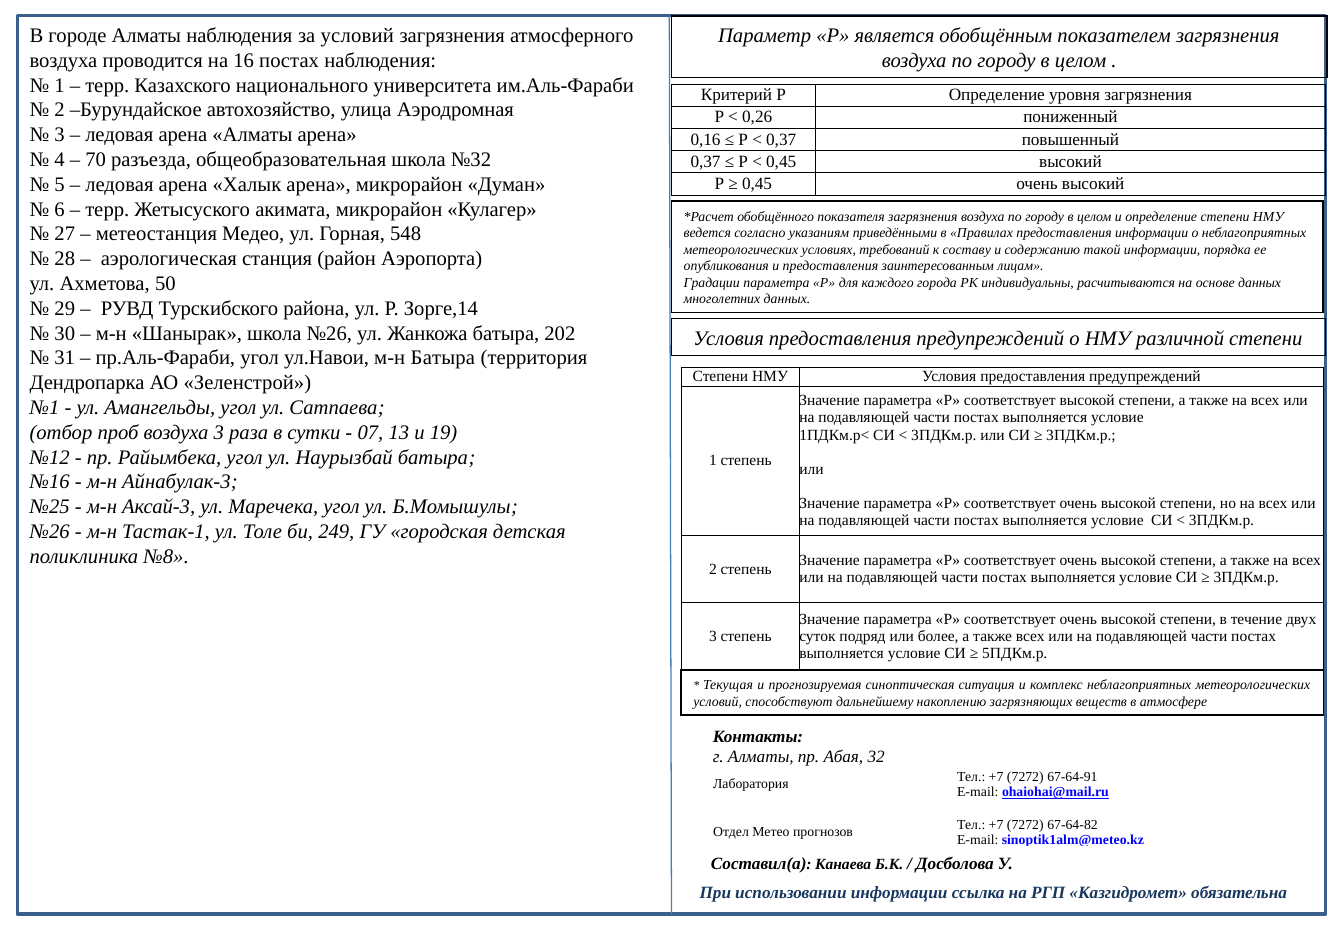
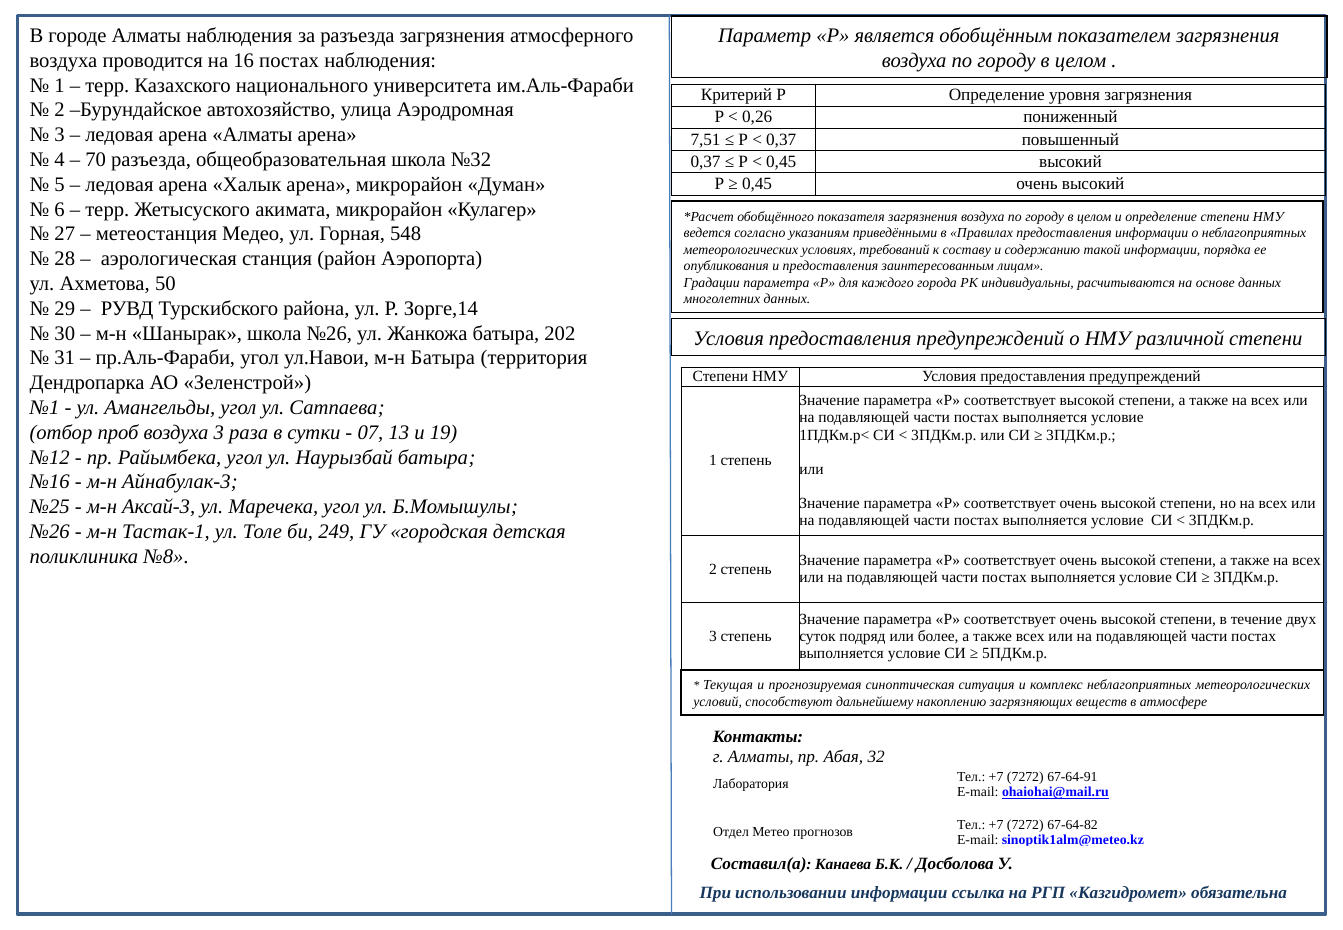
за условий: условий -> разъезда (357, 36)
0,16: 0,16 -> 7,51 (705, 139)
